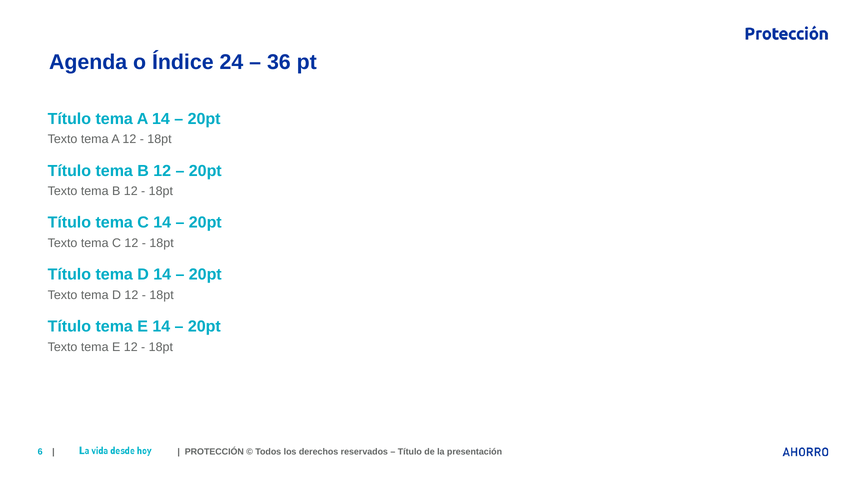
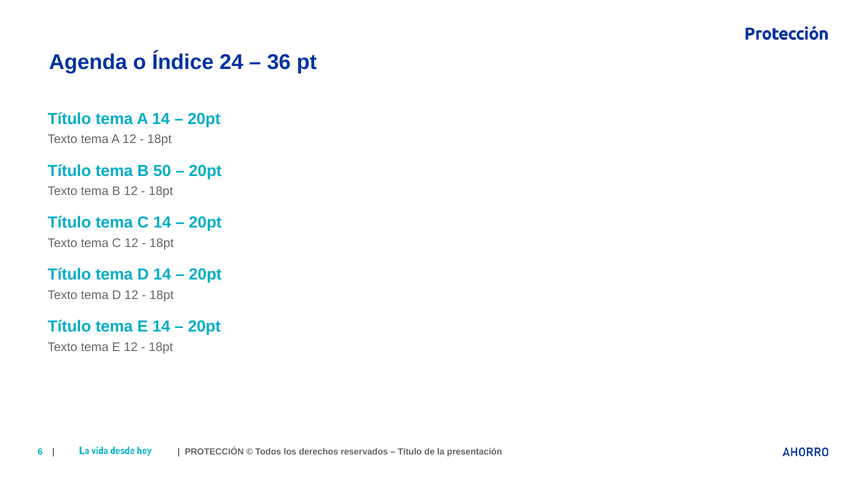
Título tema B 12: 12 -> 50 (162, 171)
